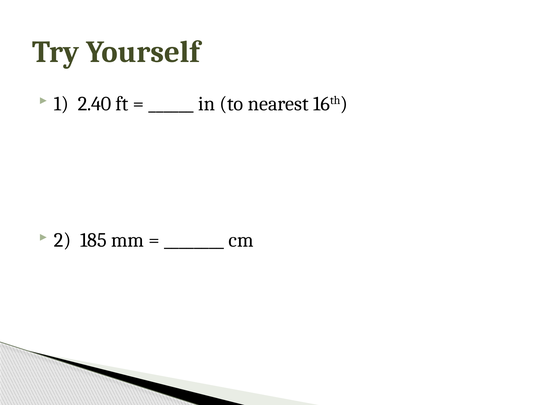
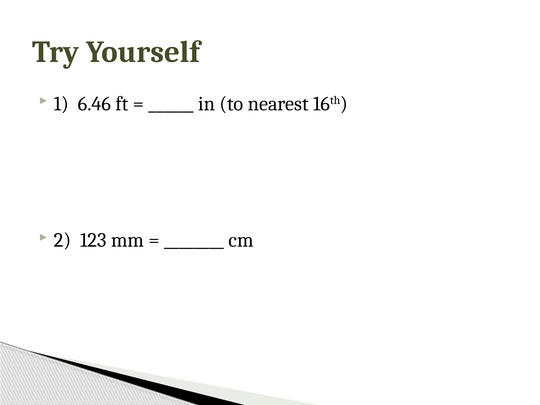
2.40: 2.40 -> 6.46 (94, 104)
185: 185 -> 123 (93, 240)
